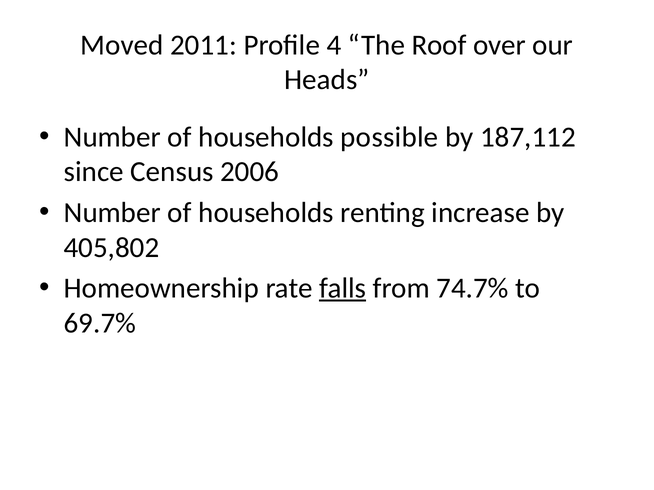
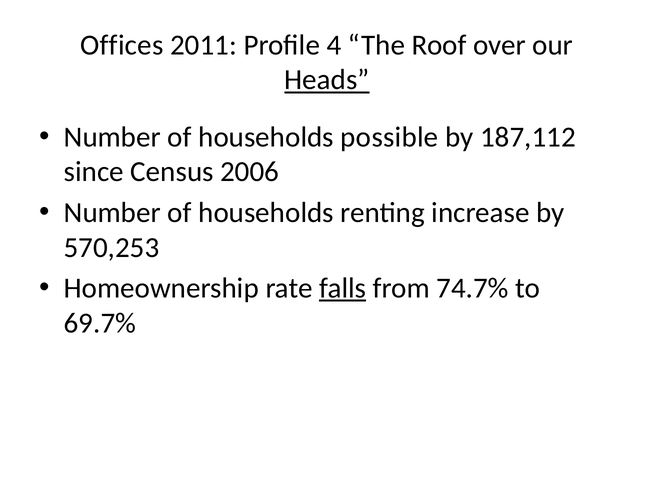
Moved: Moved -> Offices (122, 45)
Heads underline: none -> present (327, 80)
405,802: 405,802 -> 570,253 (112, 248)
